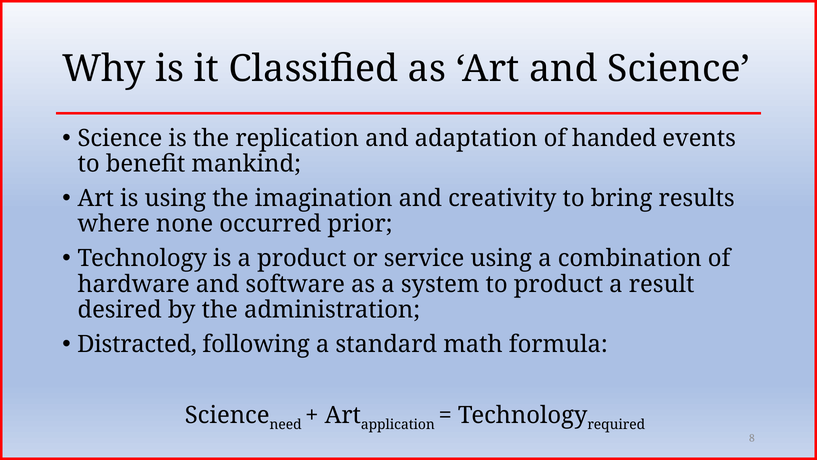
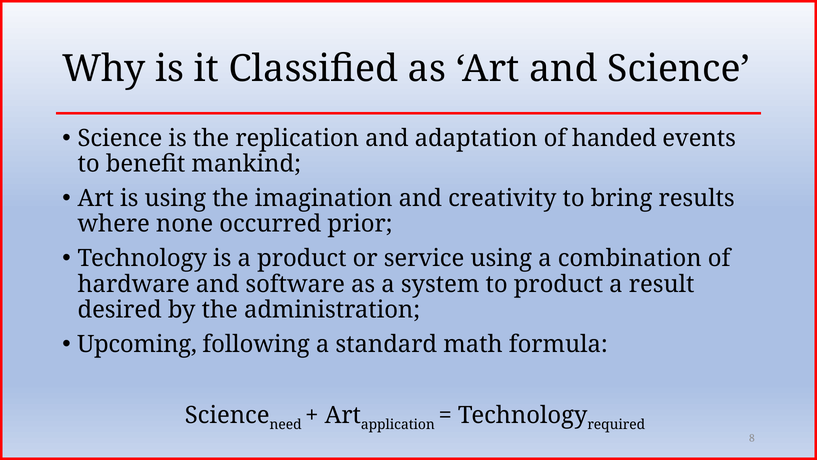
Distracted: Distracted -> Upcoming (137, 344)
